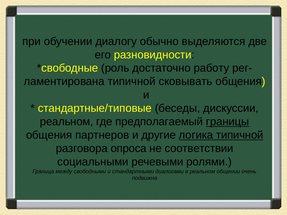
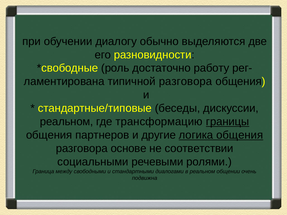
типичной сковывать: сковывать -> разговора (185, 82)
предполагаемый: предполагаемый -> трансформацию (159, 122)
логика типичной: типичной -> общения (240, 135)
опроса: опроса -> основе (129, 149)
